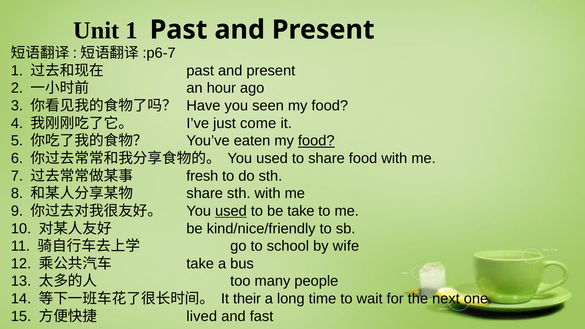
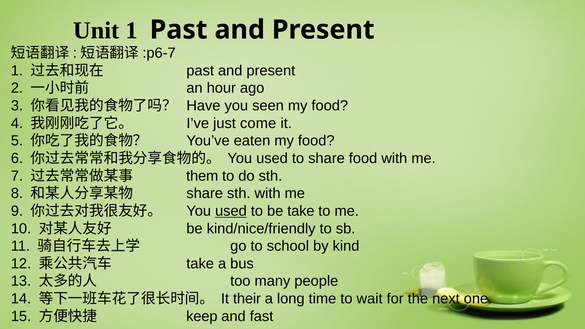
food underline: present -> none (316, 141)
fresh: fresh -> them (202, 176)
wife: wife -> kind (346, 246)
lived: lived -> keep (202, 316)
